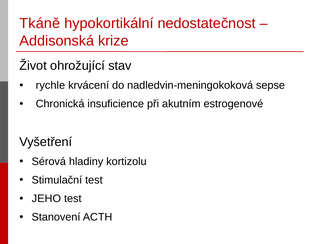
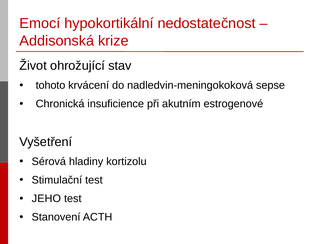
Tkáně: Tkáně -> Emocí (40, 23)
rychle: rychle -> tohoto (50, 85)
